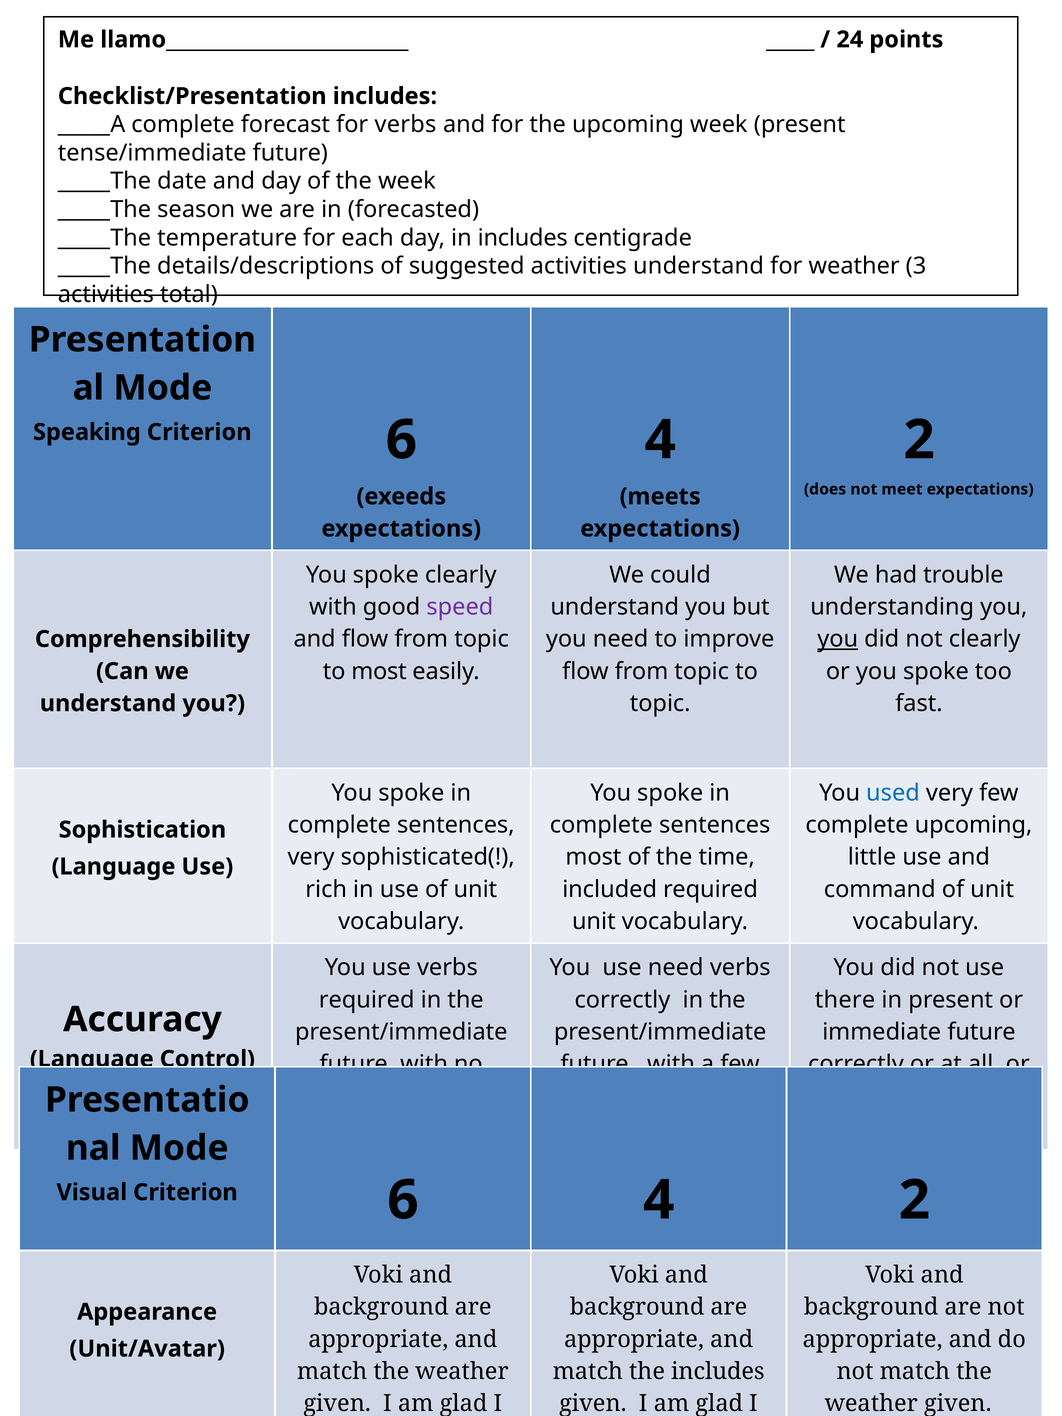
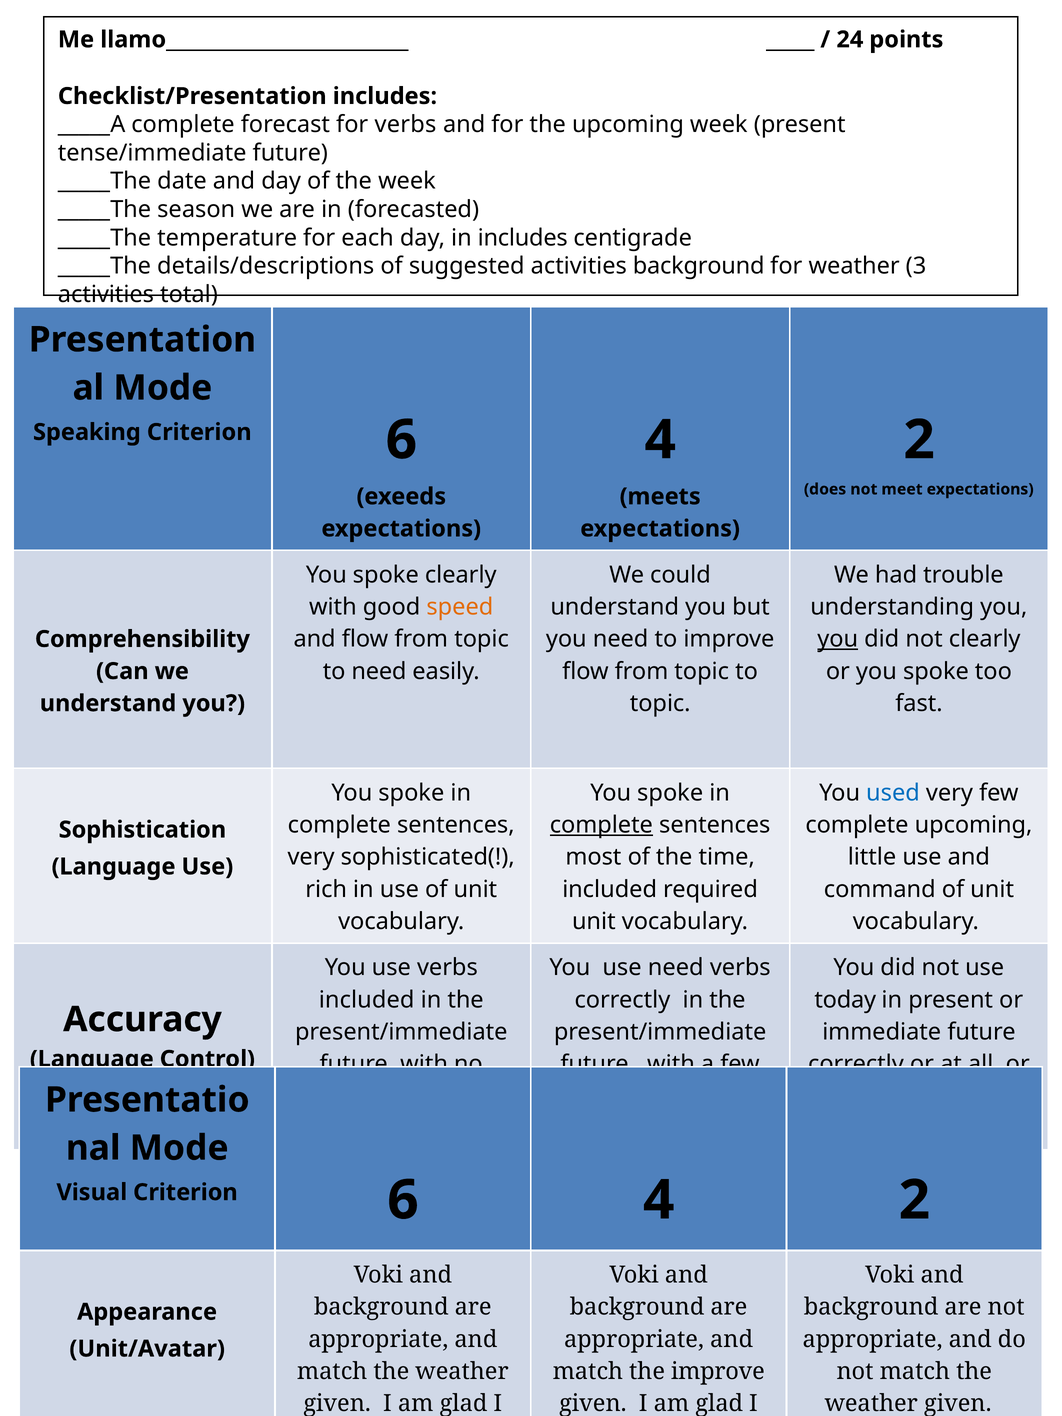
activities understand: understand -> background (699, 266)
speed colour: purple -> orange (460, 607)
to most: most -> need (379, 671)
complete underline: none -> present (601, 825)
required: required -> included (367, 1000)
there: there -> today (845, 1000)
the includes: includes -> improve (718, 1371)
